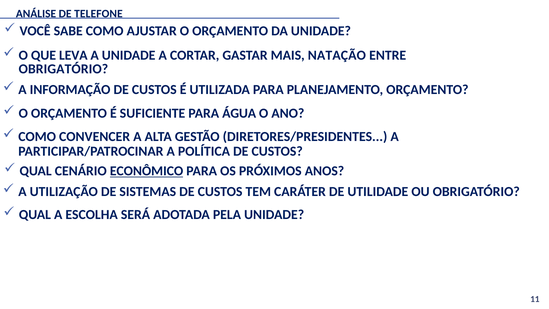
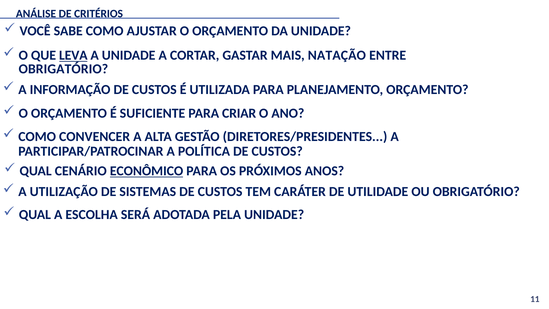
TELEFONE: TELEFONE -> CRITÉRIOS (99, 14)
LEVA underline: none -> present (73, 55)
ÁGUA: ÁGUA -> CRIAR (239, 113)
